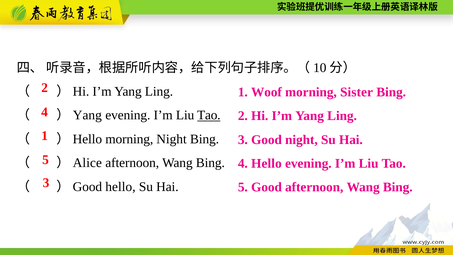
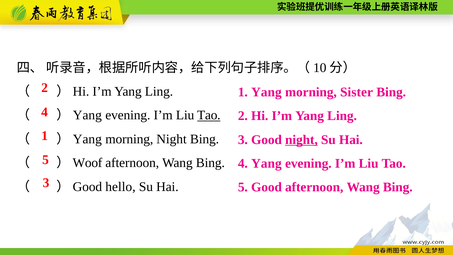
1 Woof: Woof -> Yang (266, 92)
night underline: none -> present (301, 140)
Hello: Hello -> Yang (87, 139)
4 Hello: Hello -> Yang (266, 163)
Alice: Alice -> Woof (87, 163)
